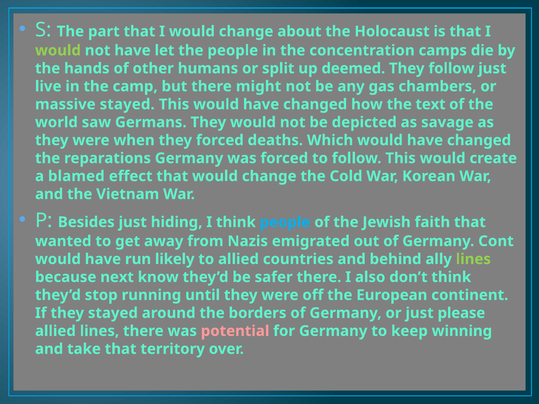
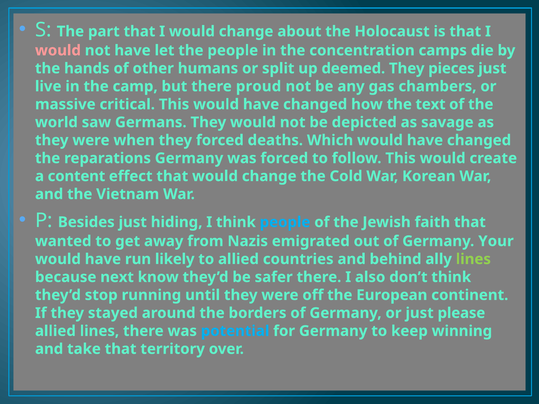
would colour: light green -> pink (58, 50)
They follow: follow -> pieces (451, 68)
might: might -> proud (259, 86)
massive stayed: stayed -> critical (127, 104)
blamed: blamed -> content (76, 176)
Cont: Cont -> Your (496, 241)
potential colour: pink -> light blue (235, 331)
